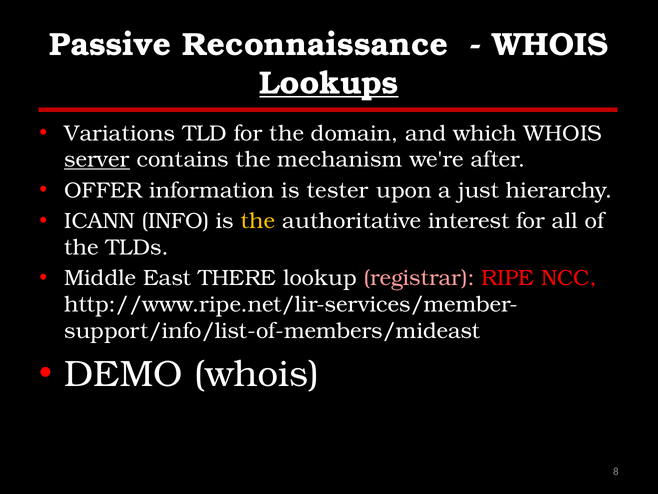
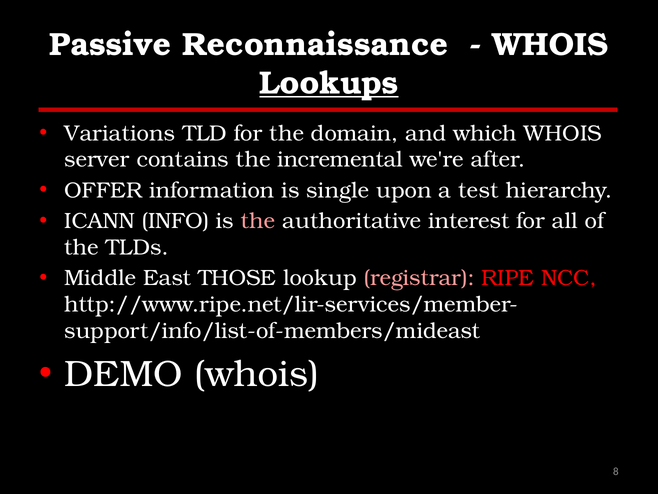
server underline: present -> none (97, 159)
mechanism: mechanism -> incremental (340, 159)
tester: tester -> single (338, 190)
just: just -> test (478, 190)
the colour: yellow -> pink (258, 221)
THERE: THERE -> THOSE (237, 278)
